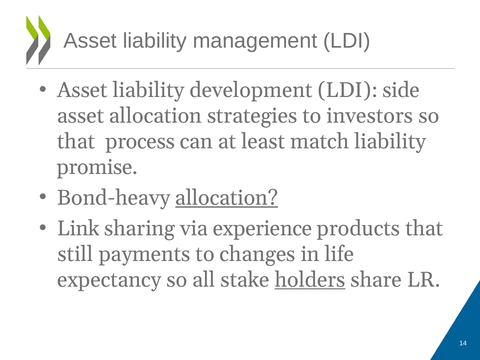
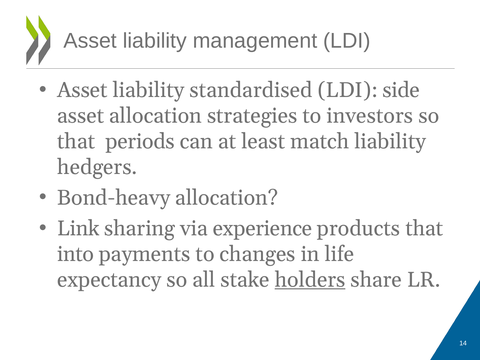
development: development -> standardised (251, 90)
process: process -> periods (140, 141)
promise: promise -> hedgers (97, 167)
allocation underline: present -> none (227, 198)
still: still -> into (76, 254)
